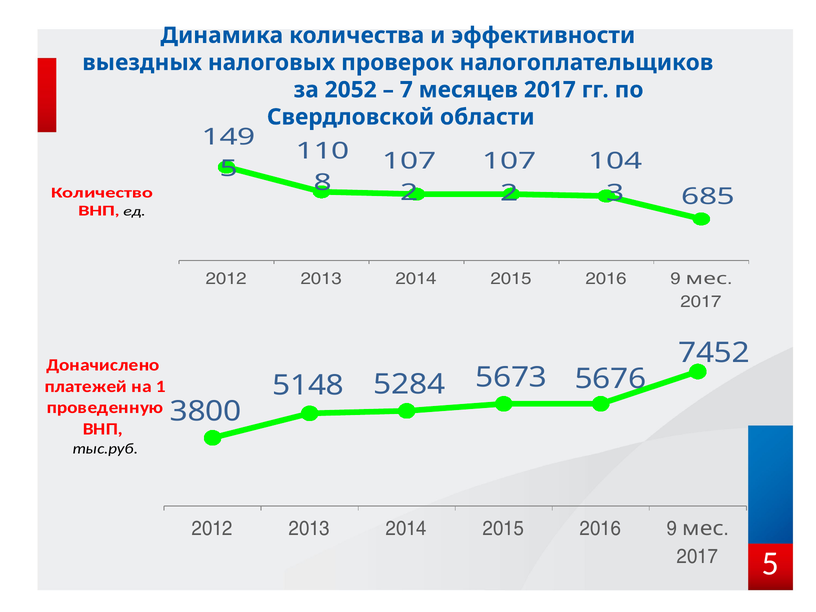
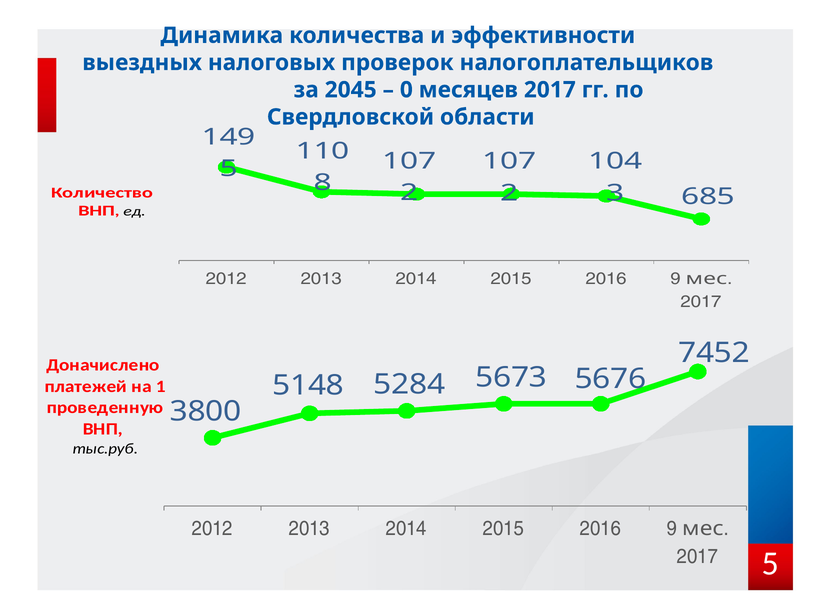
2052: 2052 -> 2045 (351, 90)
7: 7 -> 0 (406, 90)
